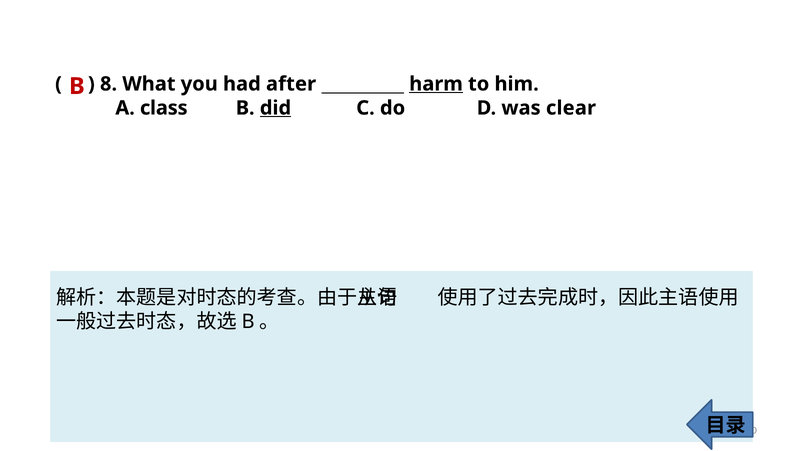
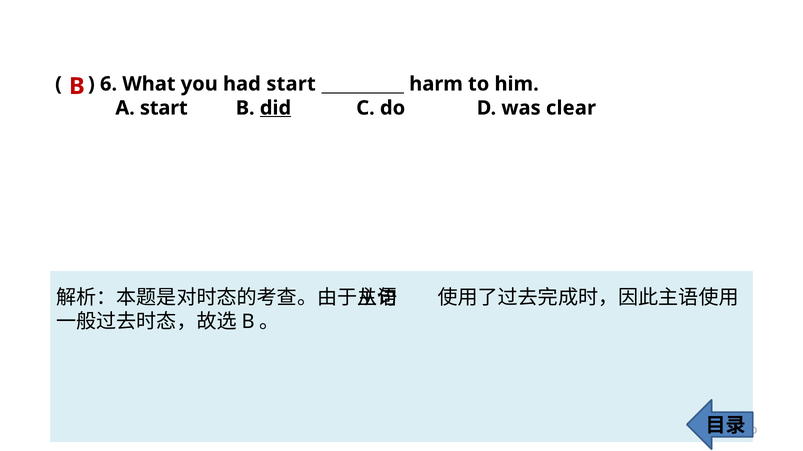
8: 8 -> 6 (109, 84)
had after: after -> start (291, 84)
harm underline: present -> none (436, 84)
A class: class -> start (164, 108)
